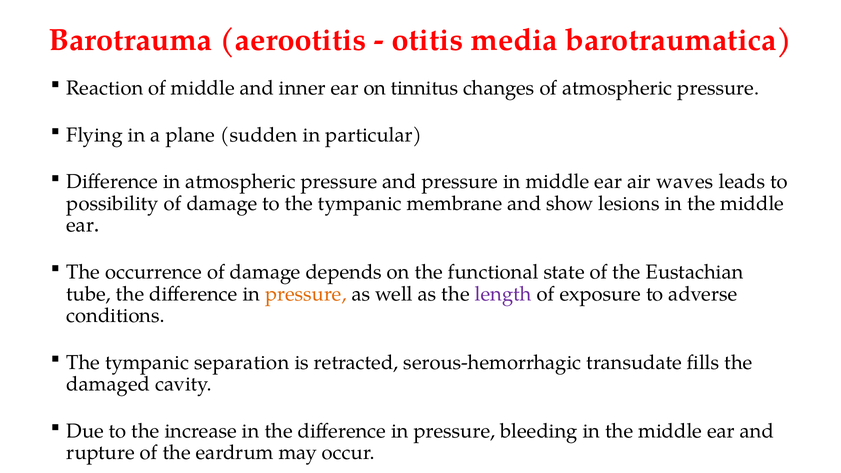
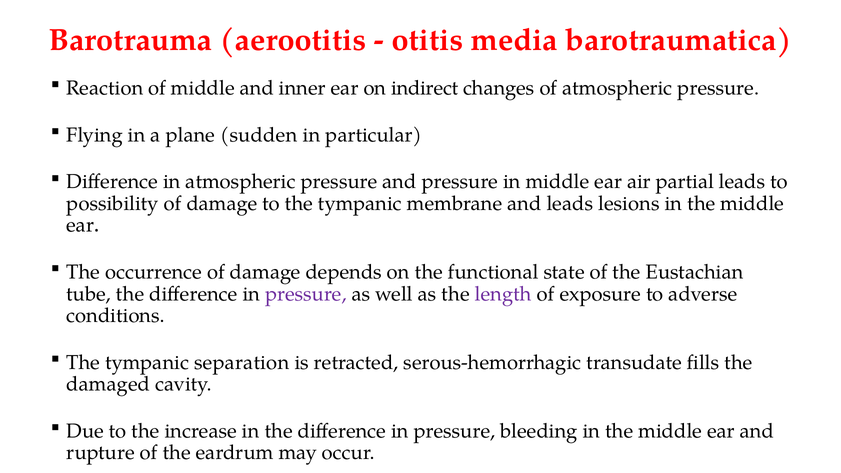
tinnitus: tinnitus -> indirect (425, 88)
waves: waves -> partial (685, 182)
and show: show -> leads (570, 204)
pressure colour: orange -> purple (306, 294)
